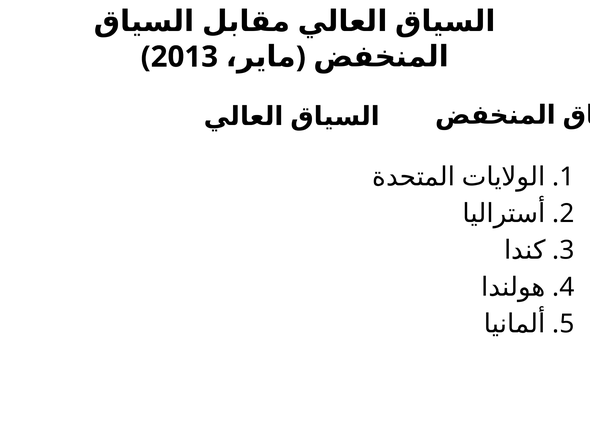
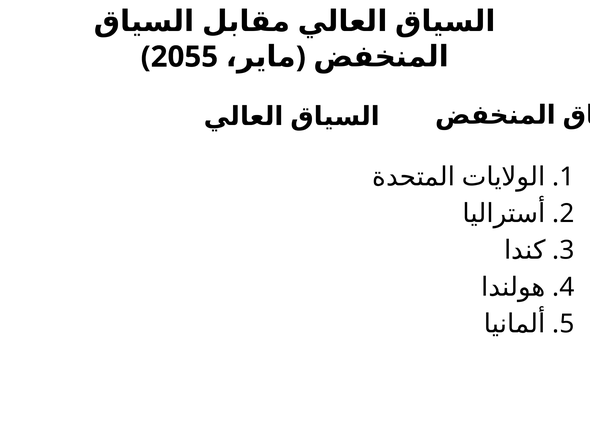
2013: 2013 -> 2055 (184, 57)
